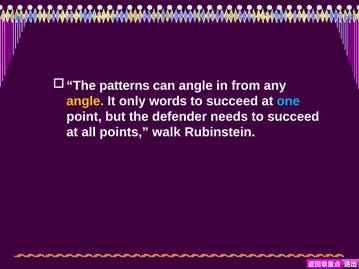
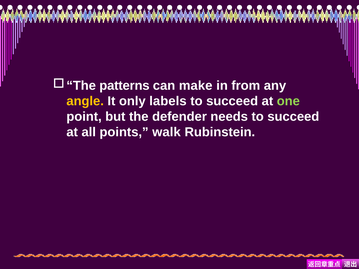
can angle: angle -> make (196, 86)
words: words -> labels (168, 101)
one colour: light blue -> light green (288, 101)
